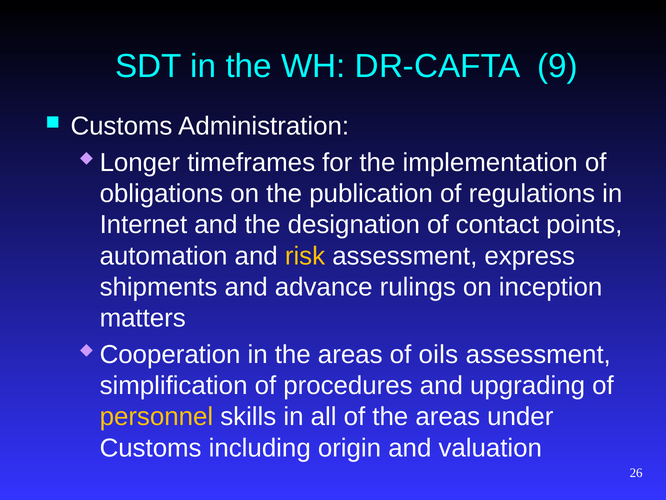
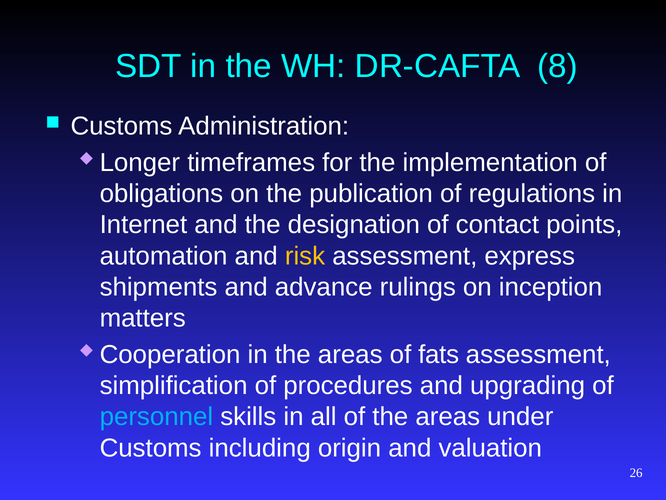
9: 9 -> 8 (558, 66)
oils: oils -> fats (439, 354)
personnel colour: yellow -> light blue (156, 416)
